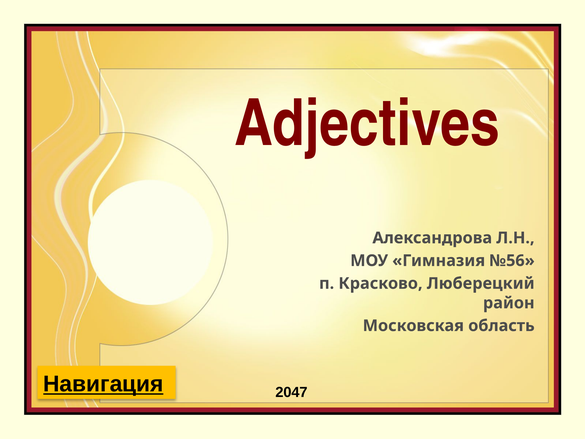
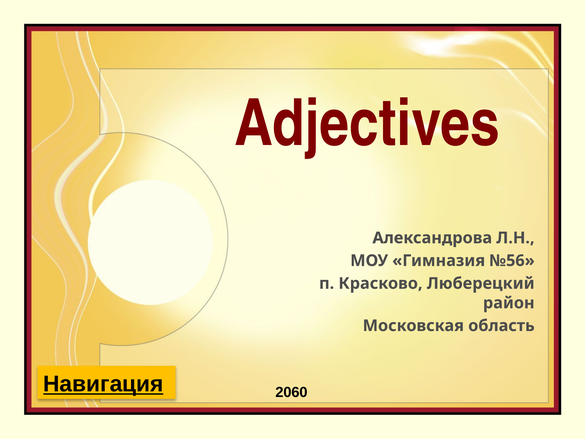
2047: 2047 -> 2060 (291, 392)
